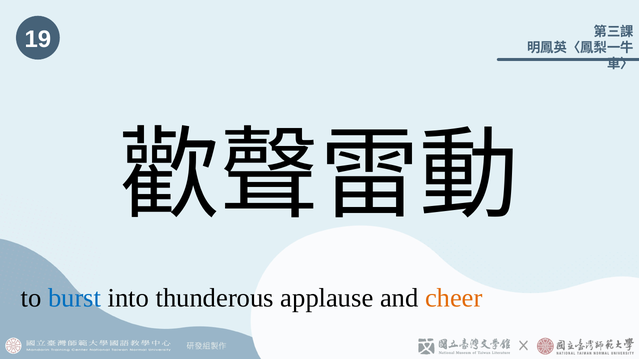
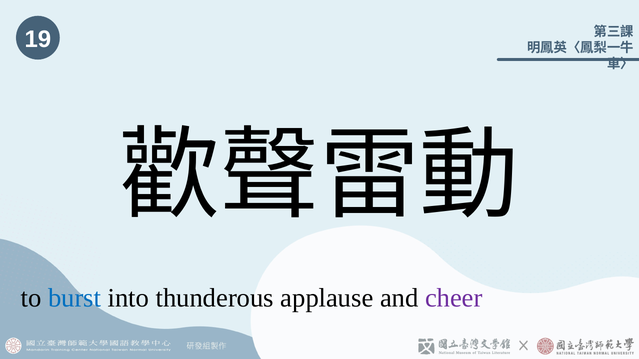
cheer colour: orange -> purple (454, 298)
